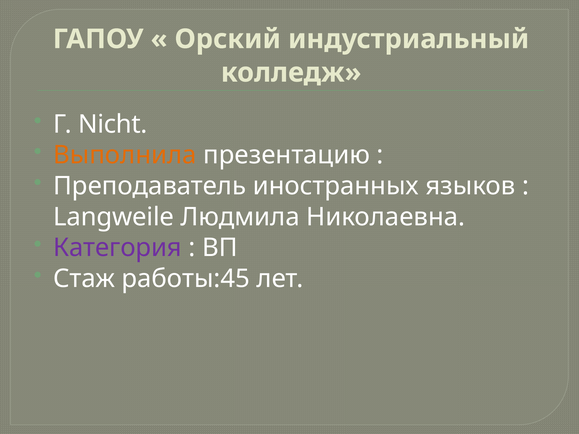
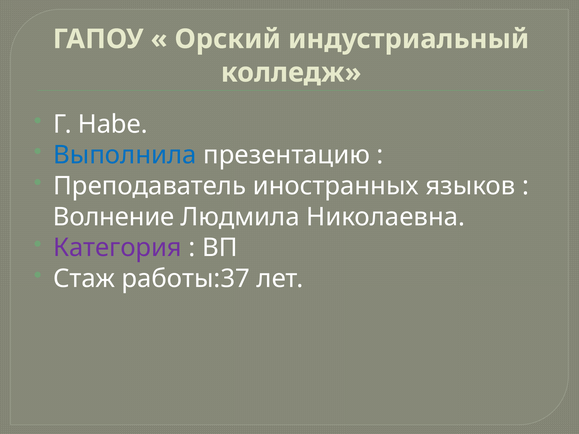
Nicht: Nicht -> Habe (113, 124)
Выполнила colour: orange -> blue (125, 155)
Langweile: Langweile -> Волнение (114, 217)
работы:45: работы:45 -> работы:37 (186, 279)
